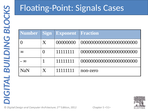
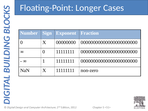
Signals: Signals -> Longer (88, 8)
